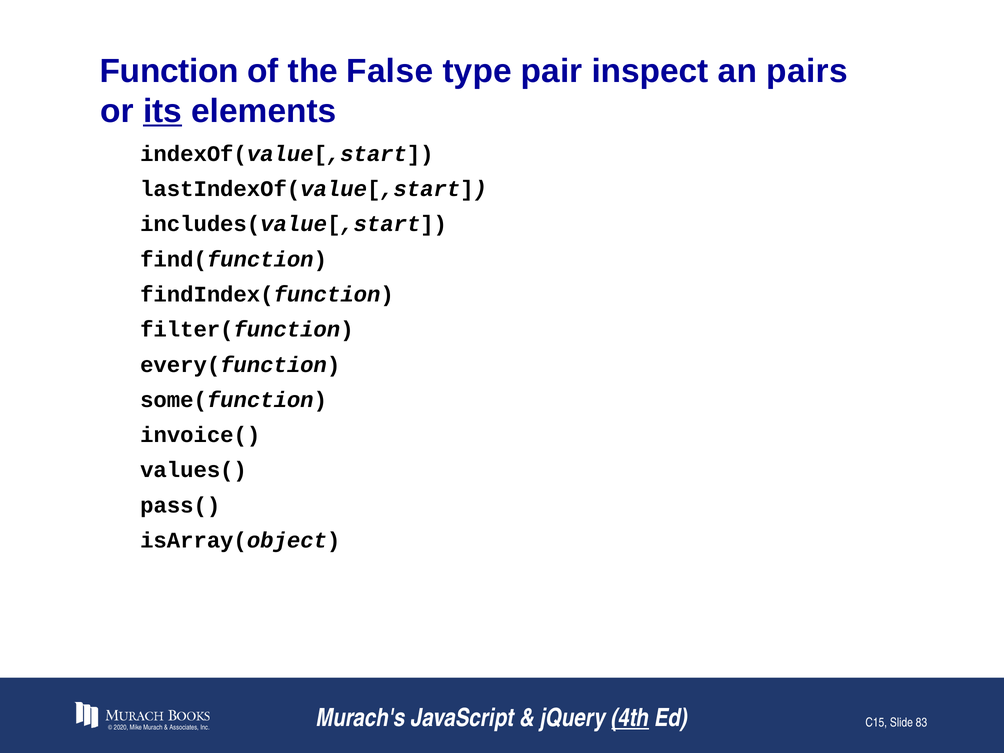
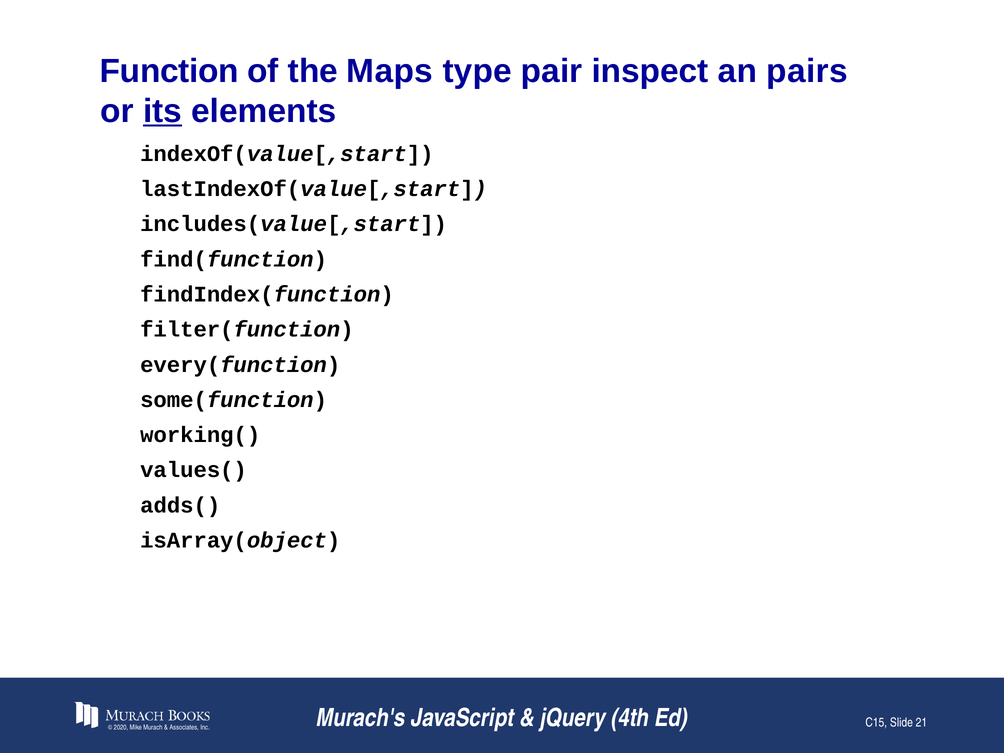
False: False -> Maps (390, 71)
invoice(: invoice( -> working( (200, 435)
pass(: pass( -> adds( (180, 505)
4th underline: present -> none (630, 718)
83: 83 -> 21 (921, 722)
